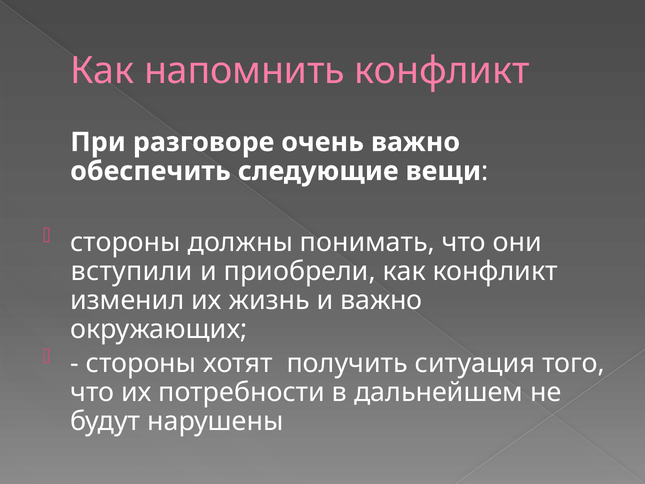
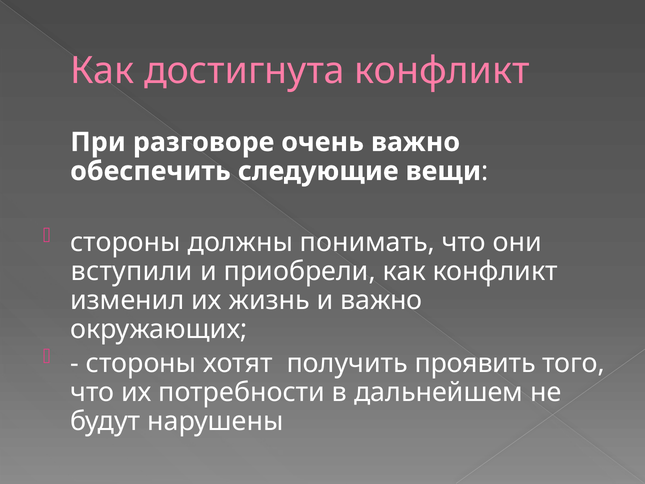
напомнить: напомнить -> достигнута (244, 71)
ситуация: ситуация -> проявить (475, 363)
